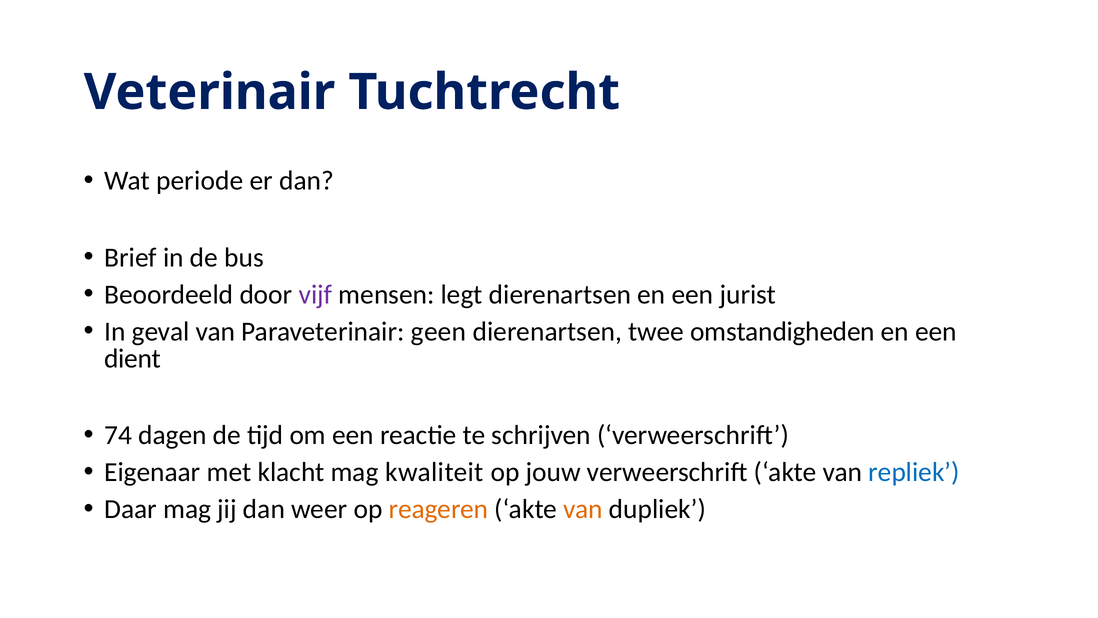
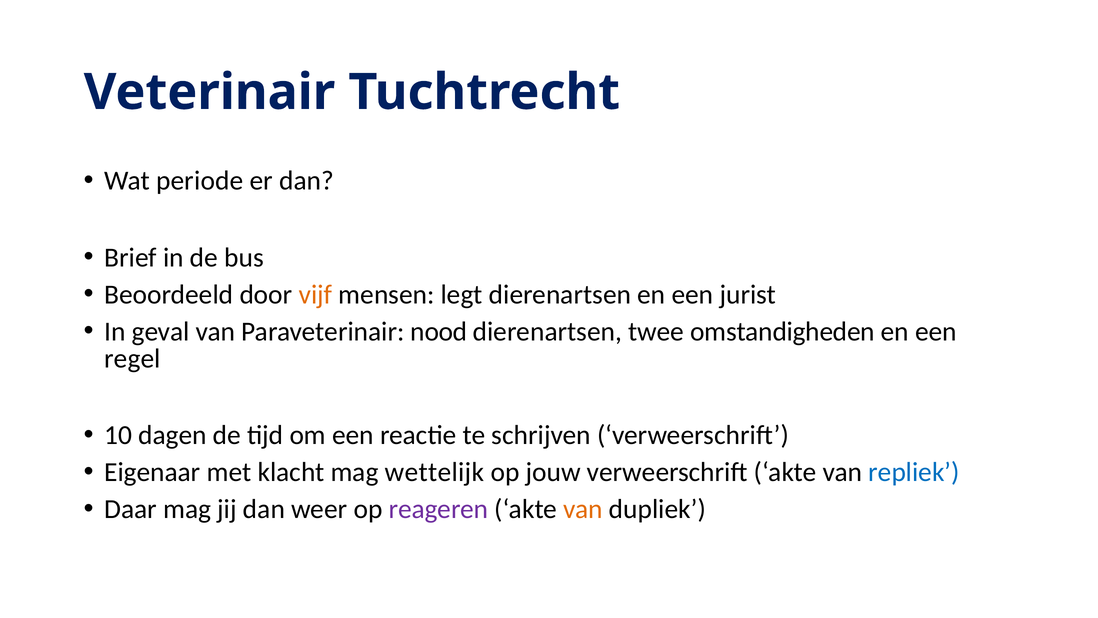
vijf colour: purple -> orange (315, 295)
geen: geen -> nood (439, 332)
dient: dient -> regel (132, 358)
74: 74 -> 10 (118, 435)
kwaliteit: kwaliteit -> wettelijk (434, 472)
reageren colour: orange -> purple (439, 509)
